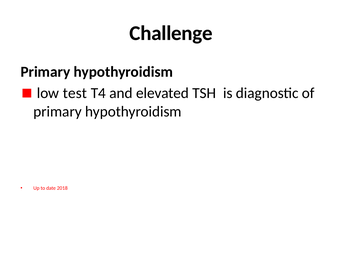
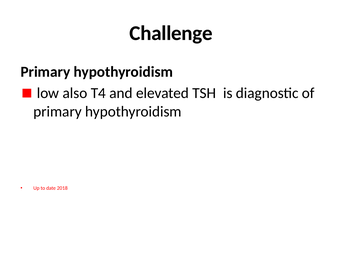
test: test -> also (75, 93)
